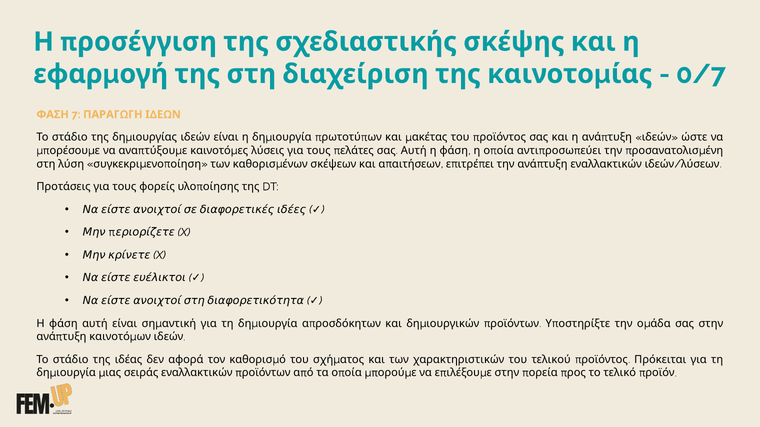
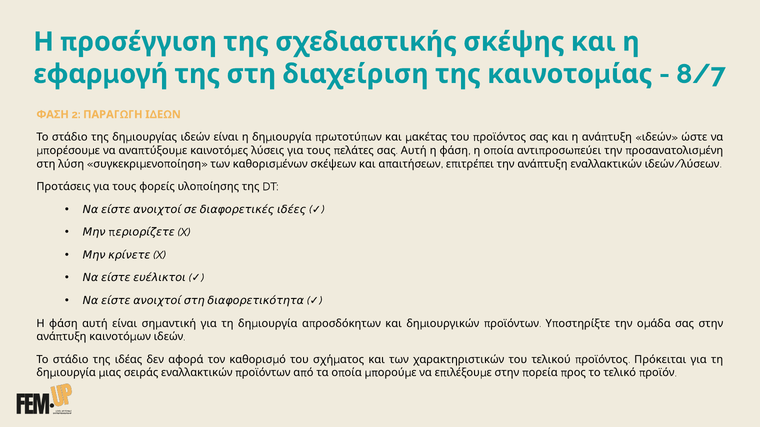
0/7: 0/7 -> 8/7 (701, 74)
7: 7 -> 2 (76, 115)
